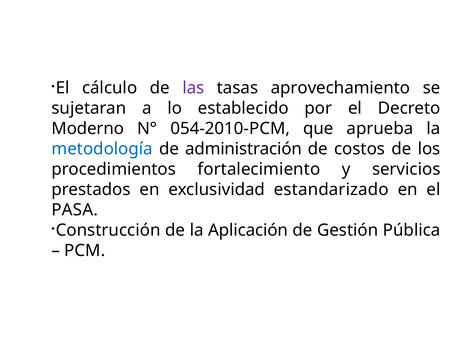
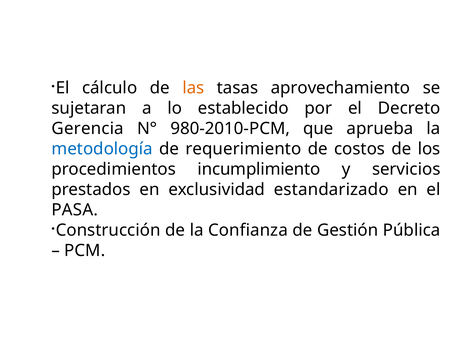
las colour: purple -> orange (193, 88)
Moderno: Moderno -> Gerencia (88, 129)
054-2010-PCM: 054-2010-PCM -> 980-2010-PCM (230, 129)
administración: administración -> requerimiento (243, 149)
fortalecimiento: fortalecimiento -> incumplimiento (259, 169)
Aplicación: Aplicación -> Confianza (248, 230)
